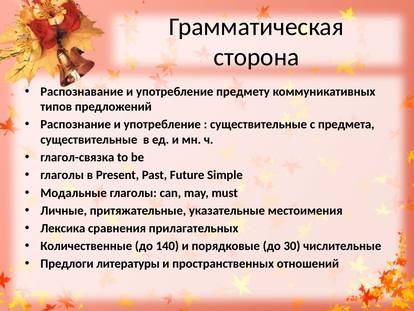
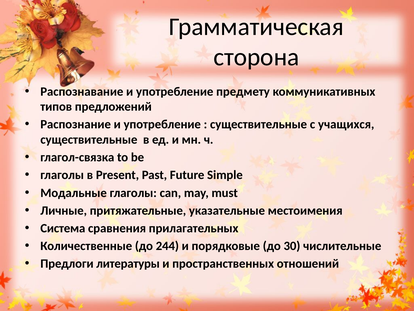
предмета: предмета -> учащихся (346, 124)
Лексика: Лексика -> Система (63, 228)
140: 140 -> 244 (167, 246)
